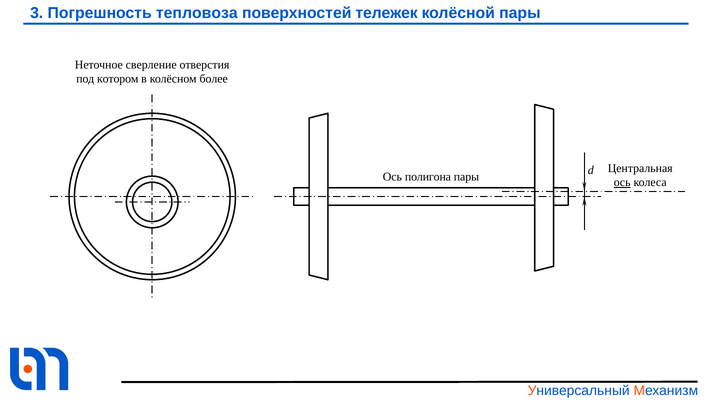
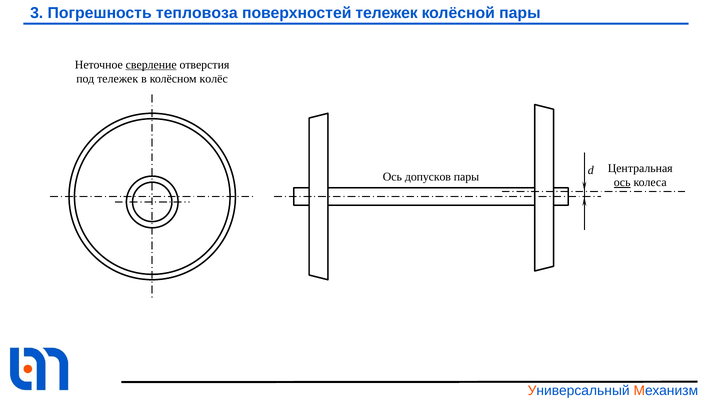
сверление underline: none -> present (151, 65)
под котором: котором -> тележек (118, 79)
более: более -> колёс (214, 79)
полигона: полигона -> допусков (428, 177)
